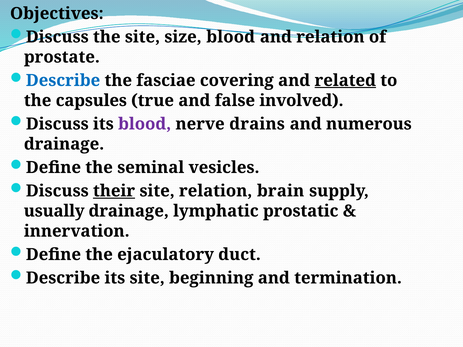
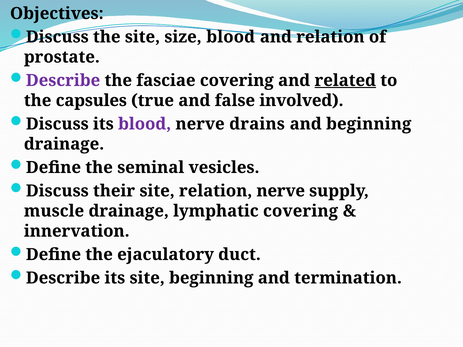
Describe colour: blue -> purple (63, 81)
and numerous: numerous -> beginning (369, 124)
their underline: present -> none (114, 191)
relation brain: brain -> nerve (281, 191)
usually: usually -> muscle (54, 211)
lymphatic prostatic: prostatic -> covering (301, 211)
